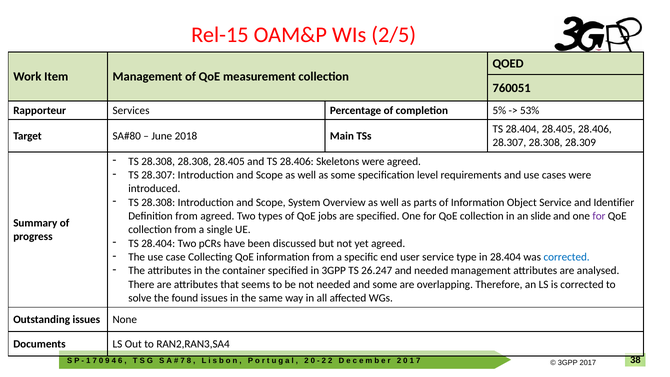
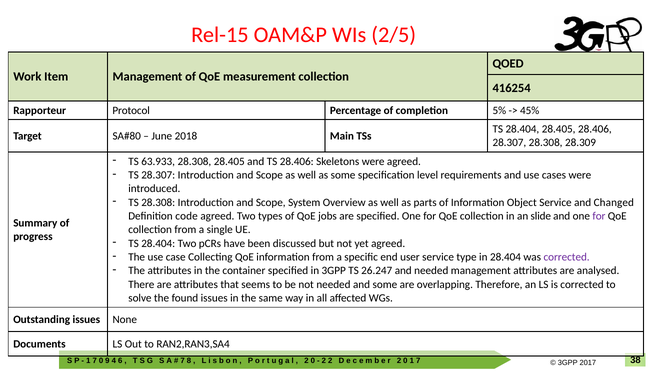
760051: 760051 -> 416254 (512, 88)
Services: Services -> Protocol (131, 110)
53%: 53% -> 45% (530, 110)
28.308: 28.308 -> 63.933 (158, 161)
Identifier: Identifier -> Changed (614, 202)
Definition from: from -> code (187, 216)
corrected colour: blue -> purple (567, 257)
